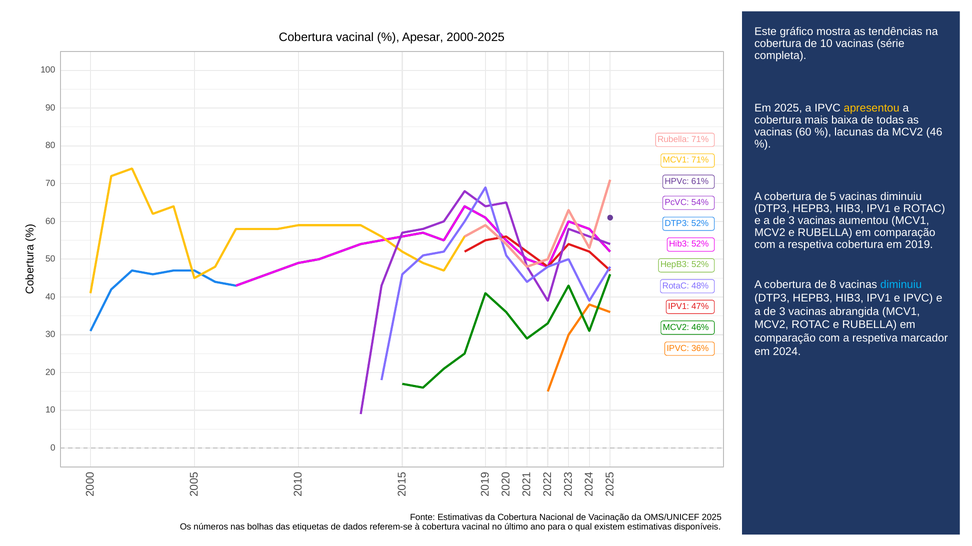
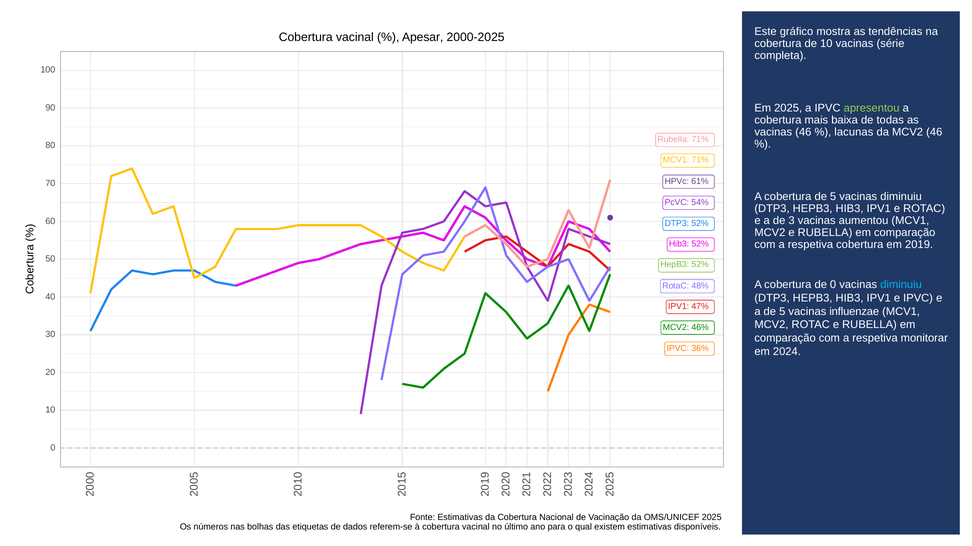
apresentou colour: yellow -> light green (872, 108)
vacinas 60: 60 -> 46 (803, 132)
de 8: 8 -> 0 (833, 285)
3: 3 -> 5 (782, 312)
abrangida: abrangida -> influenzae (854, 312)
marcador: marcador -> monitorar (924, 339)
